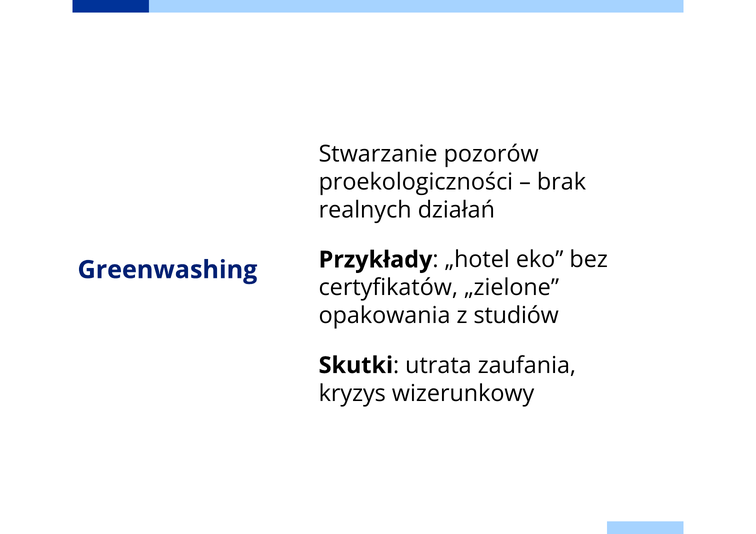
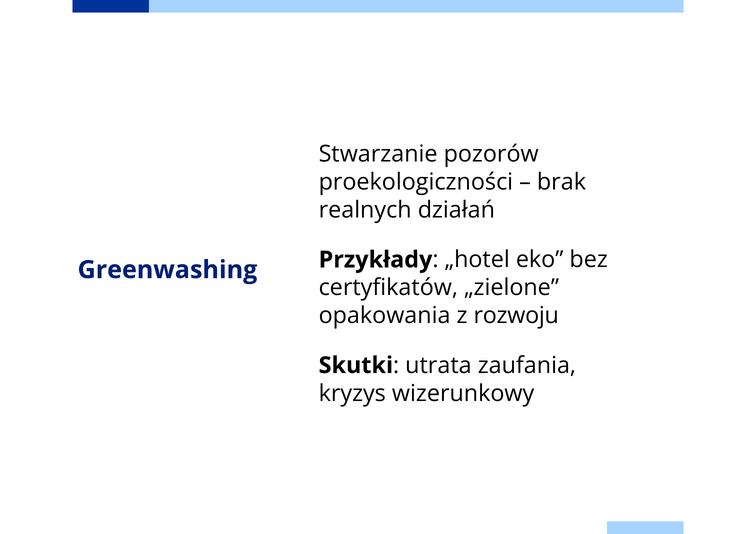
studiów: studiów -> rozwoju (516, 316)
